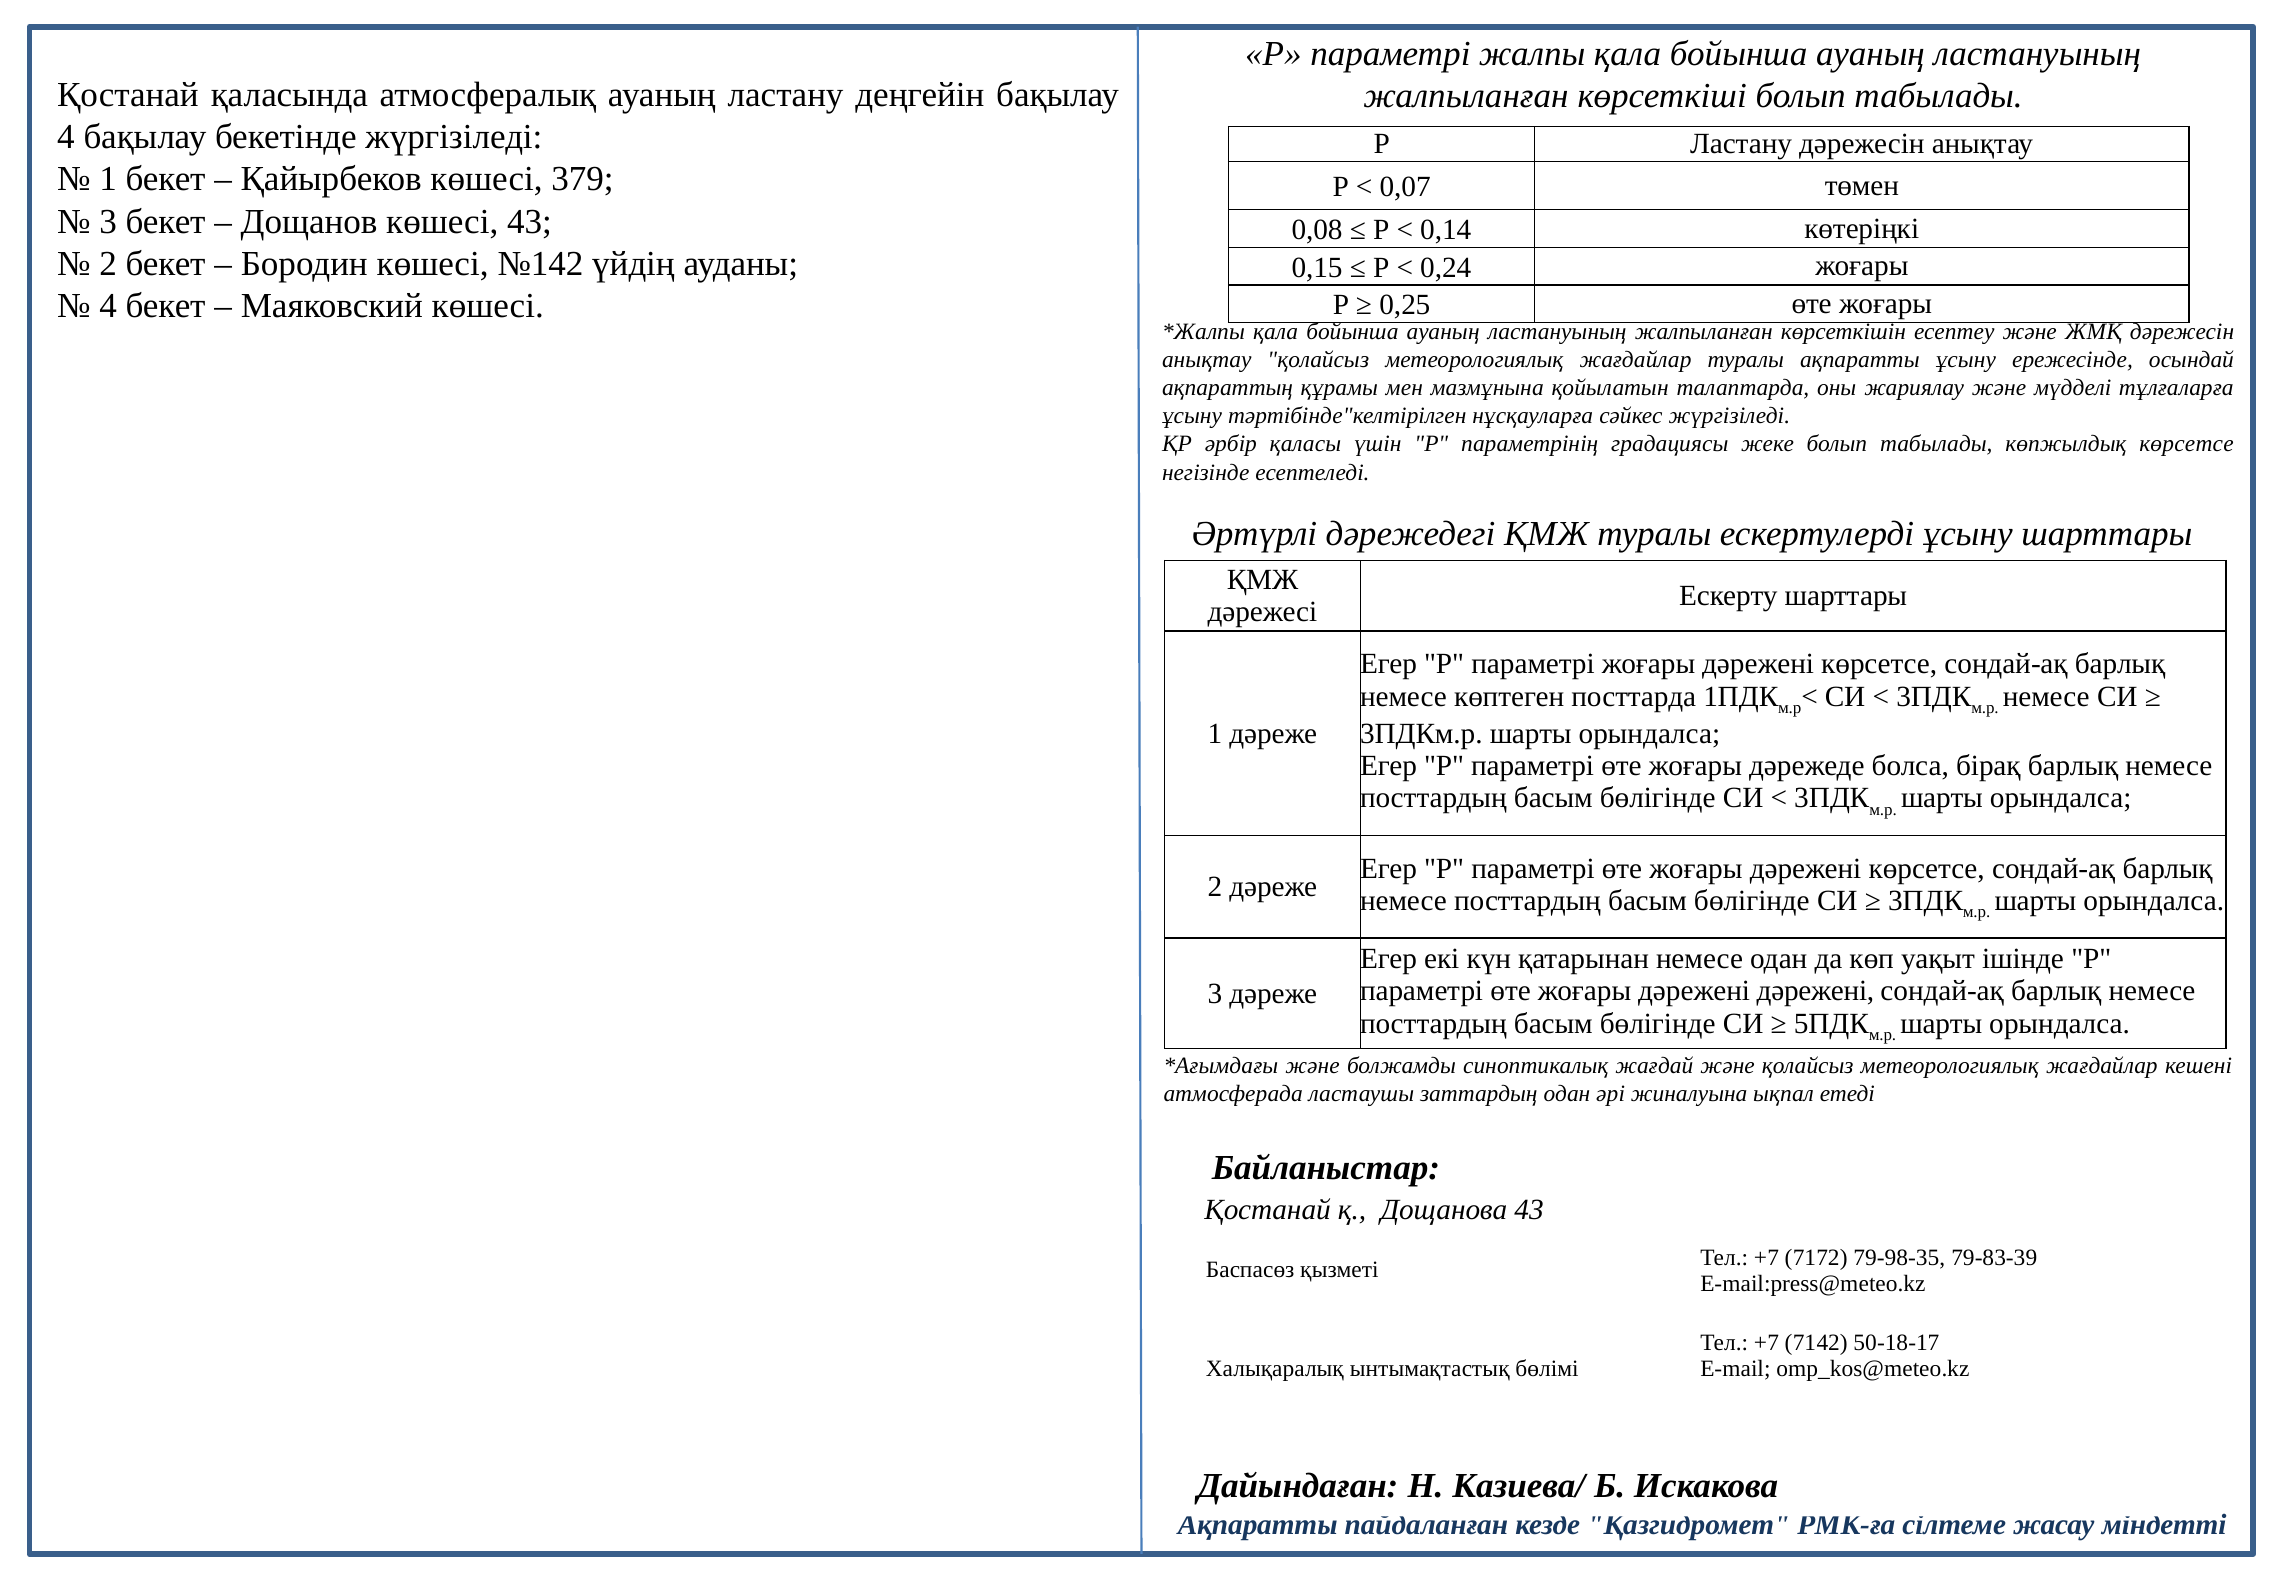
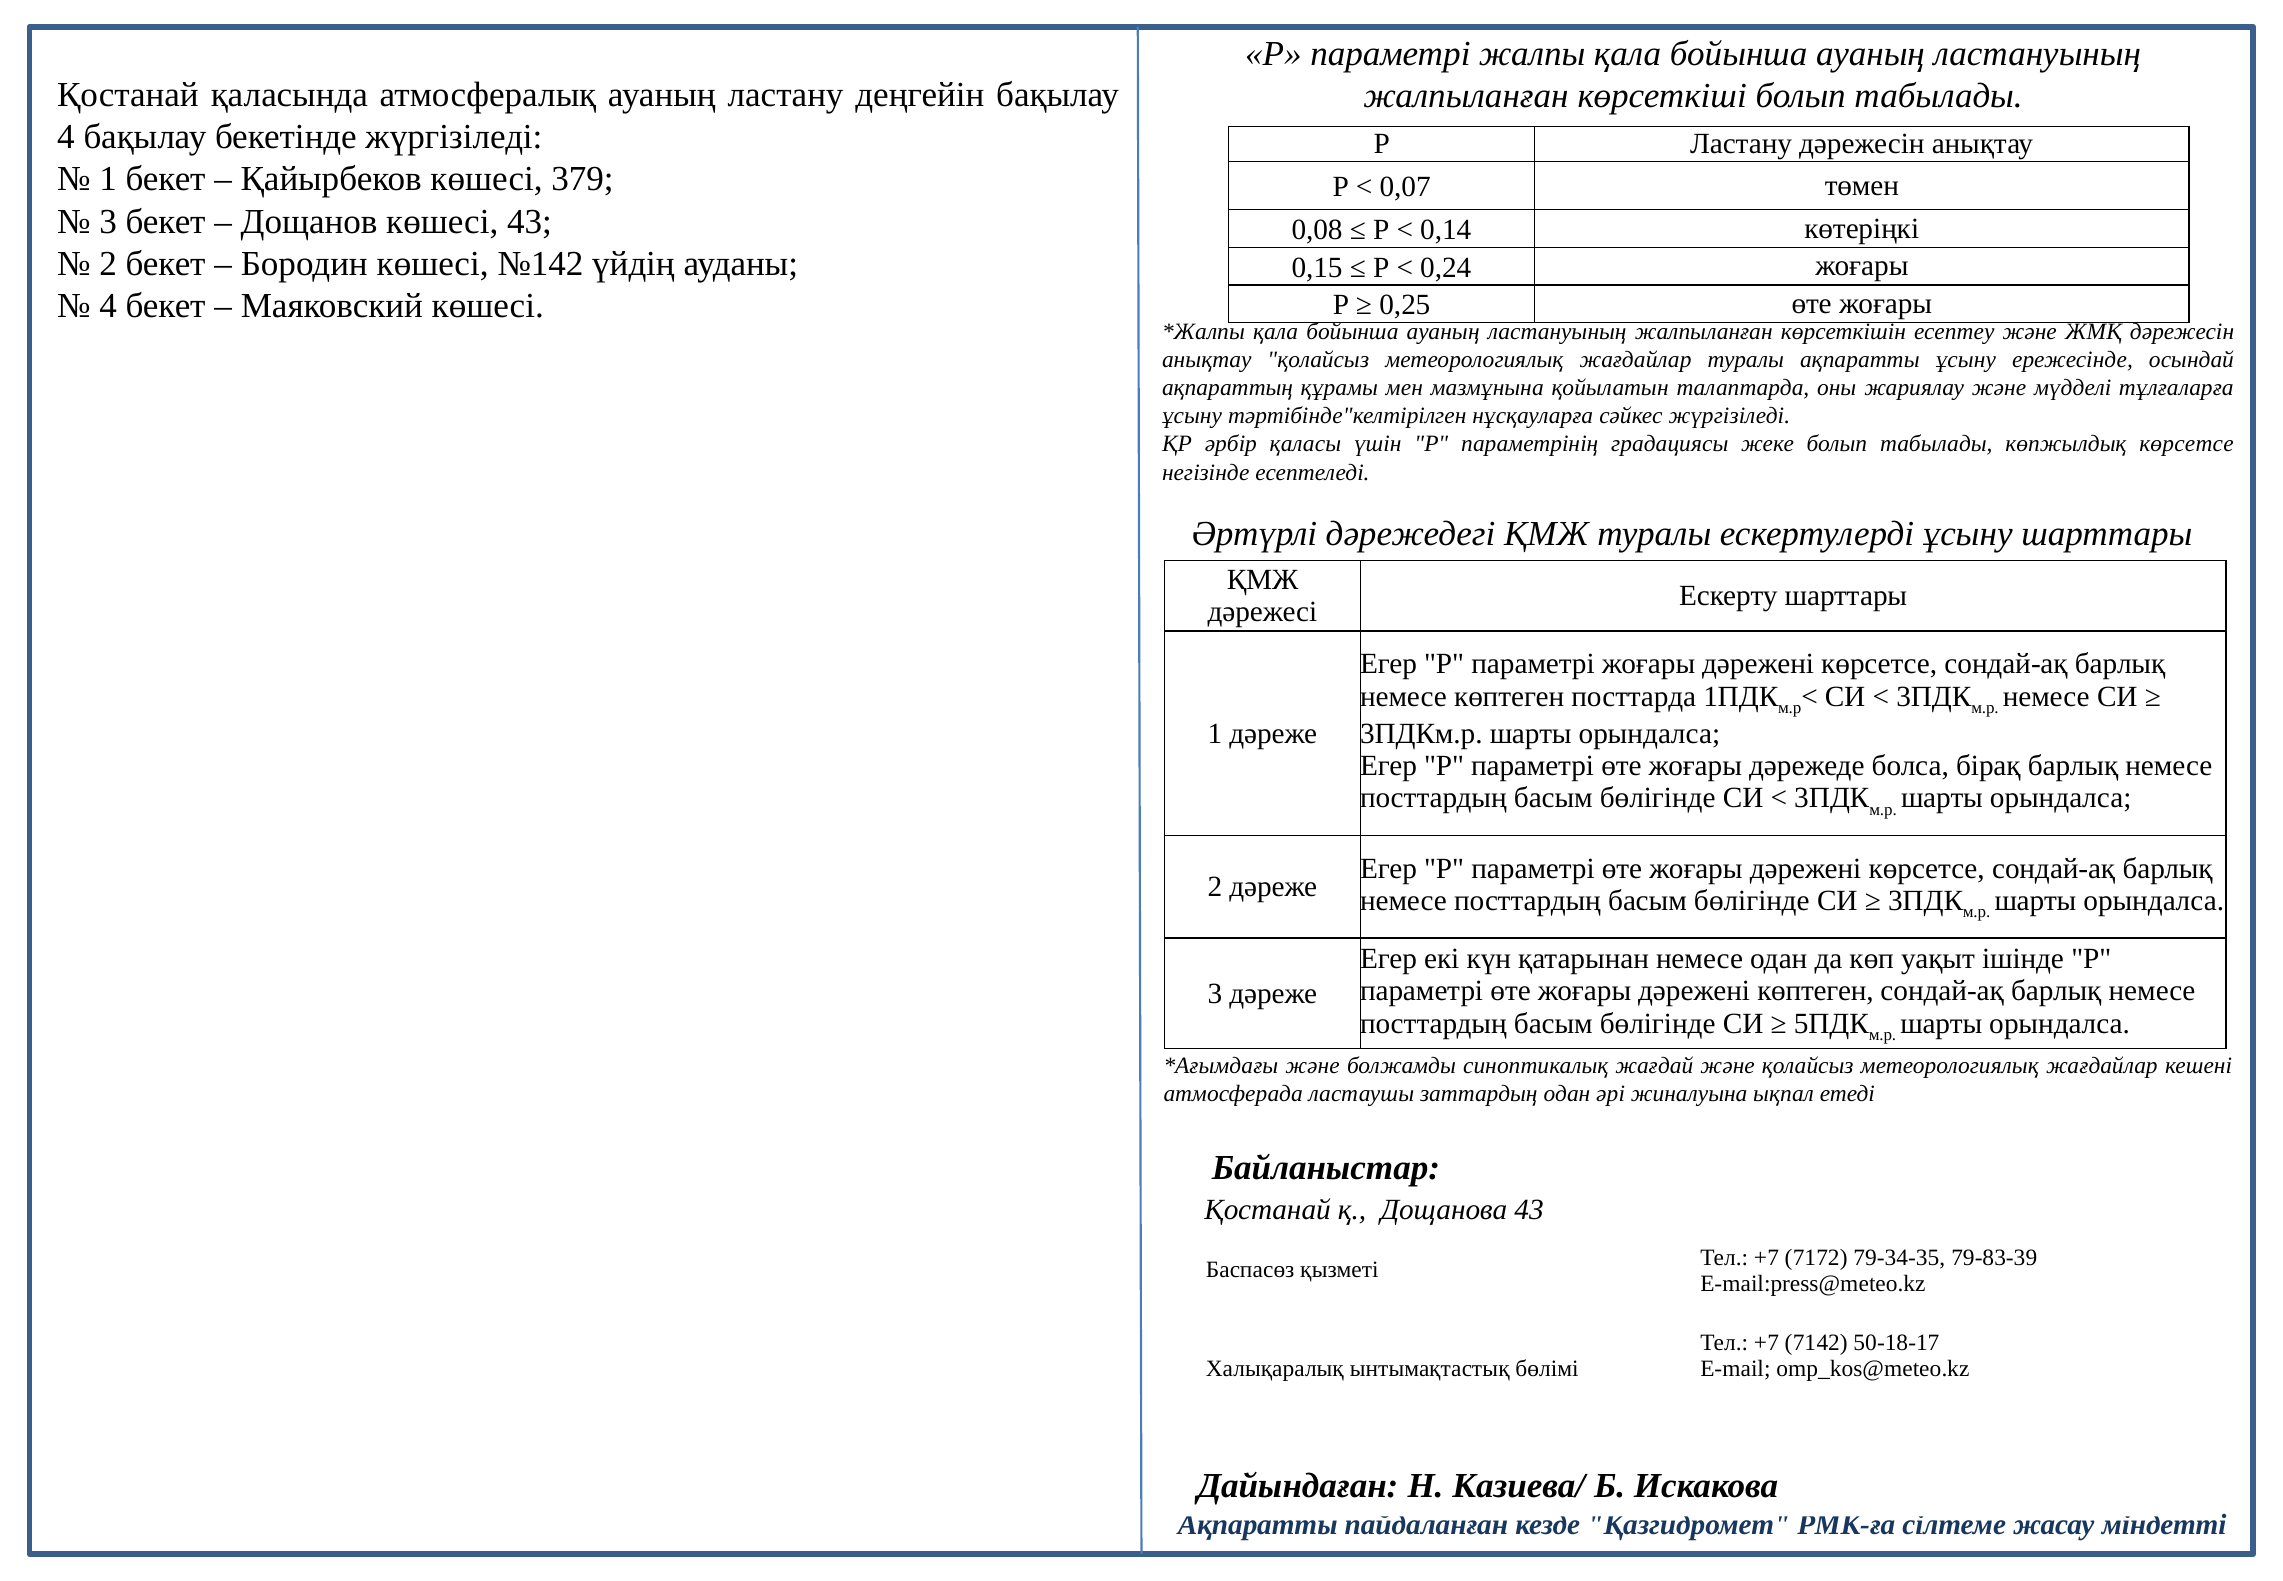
дәрежені дәрежені: дәрежені -> көптеген (1815, 991)
79-98-35: 79-98-35 -> 79-34-35 (1899, 1257)
